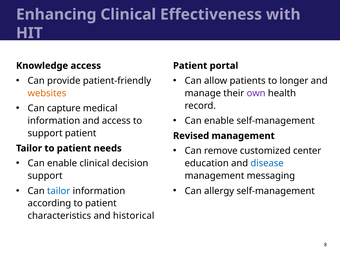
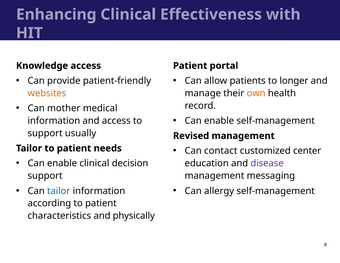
own colour: purple -> orange (256, 93)
capture: capture -> mother (64, 108)
support patient: patient -> usually (81, 133)
remove: remove -> contact (221, 151)
disease colour: blue -> purple (267, 163)
historical: historical -> physically (134, 216)
